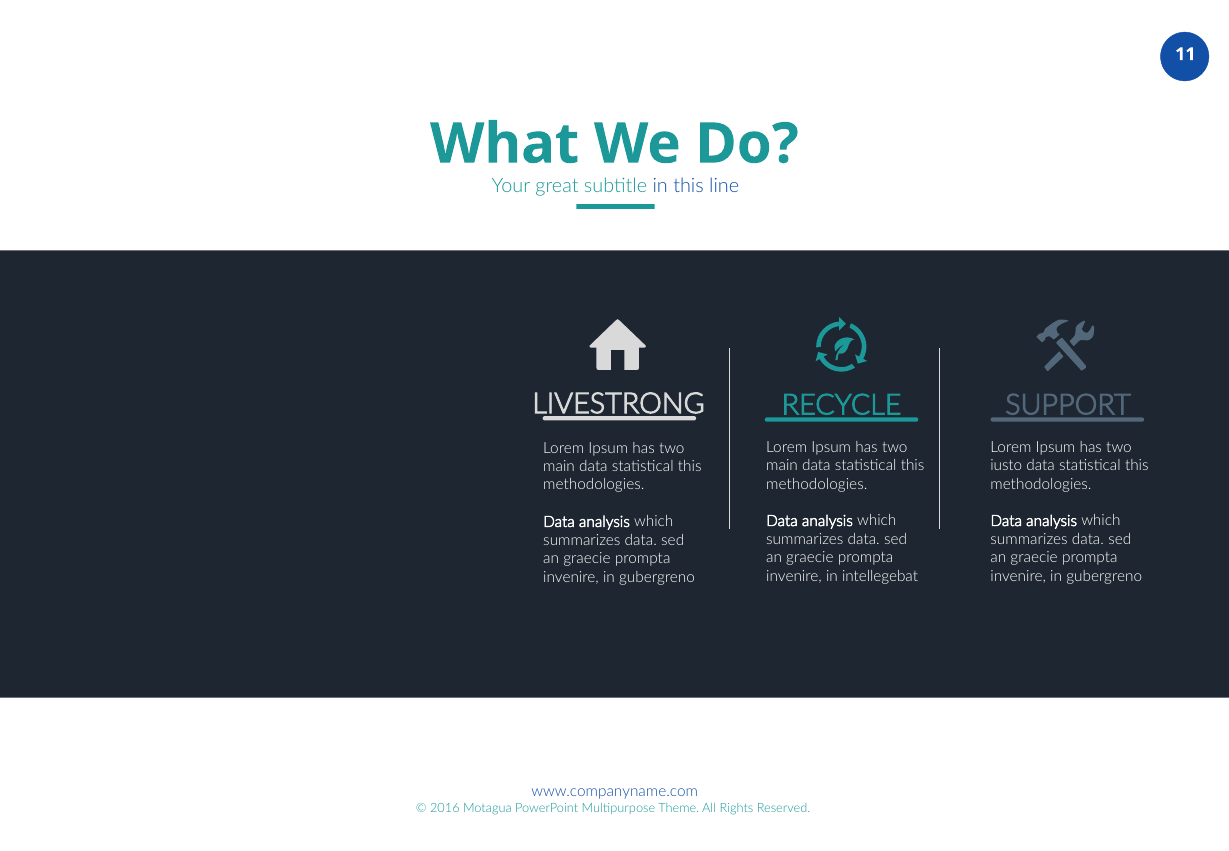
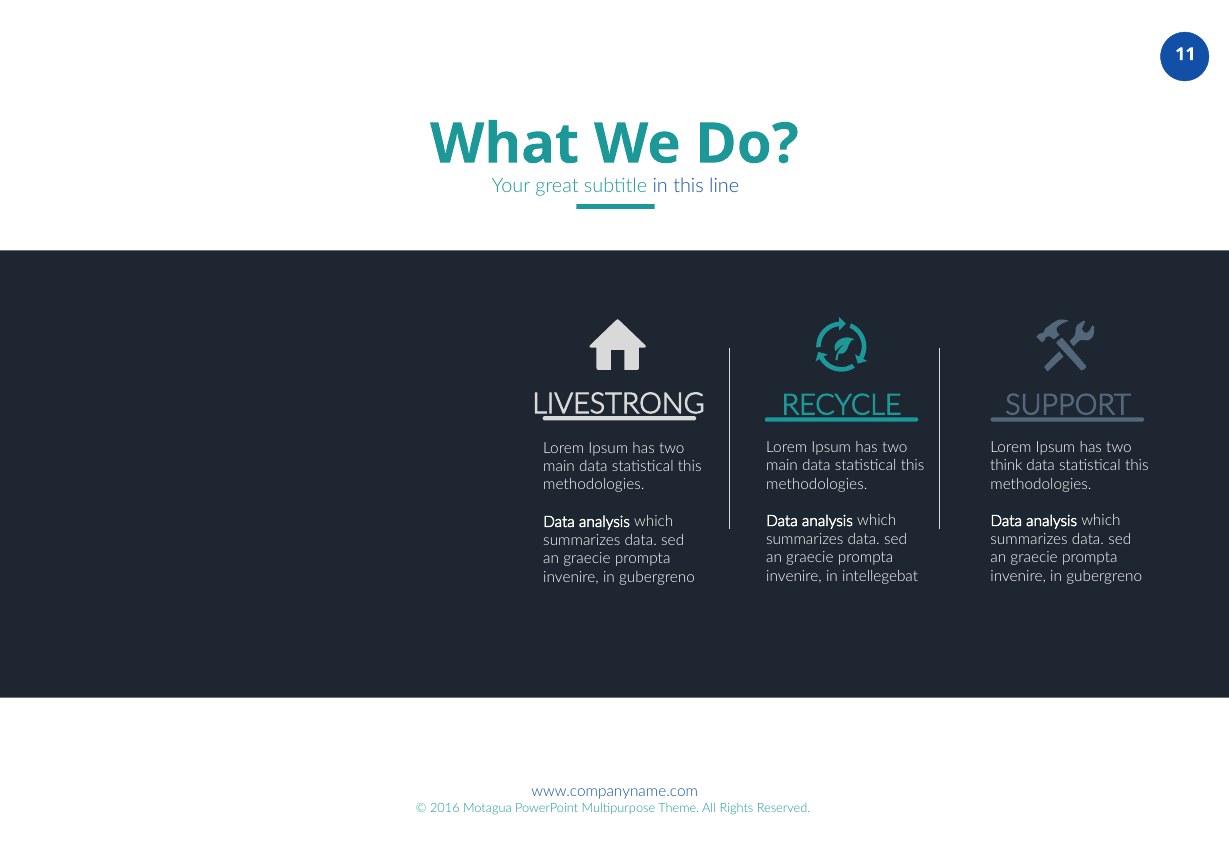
iusto: iusto -> think (1006, 465)
